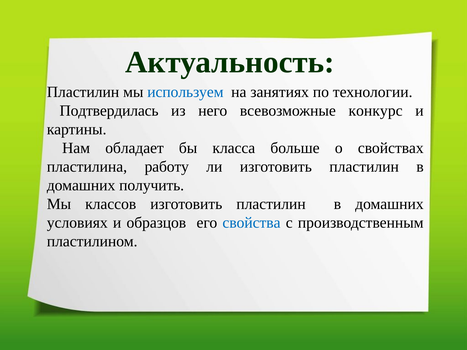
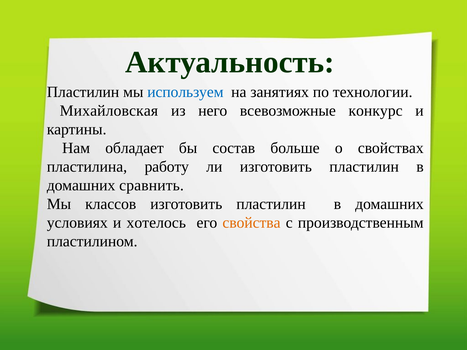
Подтвердилась: Подтвердилась -> Михайловская (109, 111)
класса: класса -> состав (234, 148)
получить: получить -> сравнить (152, 185)
образцов: образцов -> хотелось (156, 223)
свойства colour: blue -> orange (252, 223)
